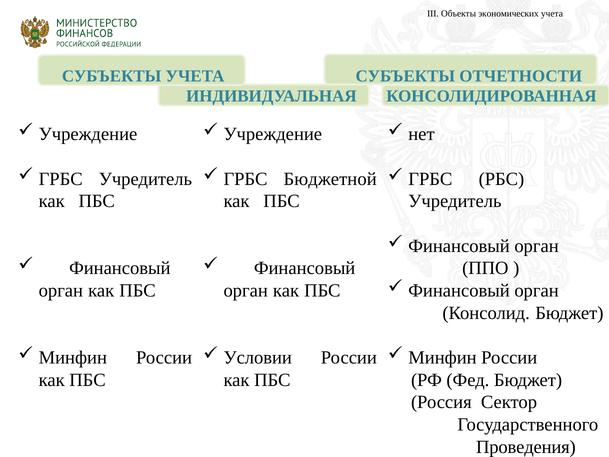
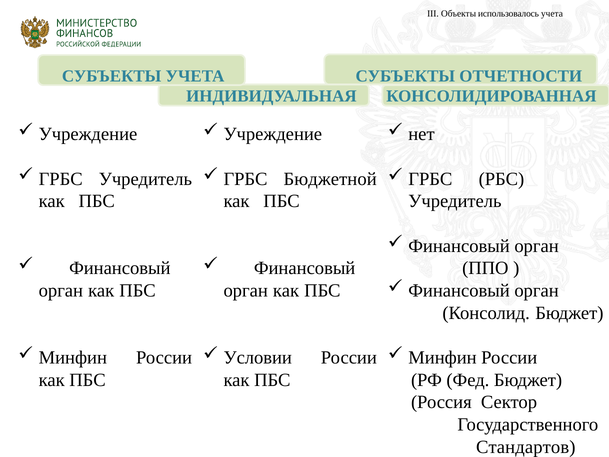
экономических: экономических -> использовалось (509, 13)
Проведения: Проведения -> Стандартов (526, 447)
